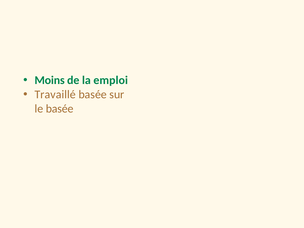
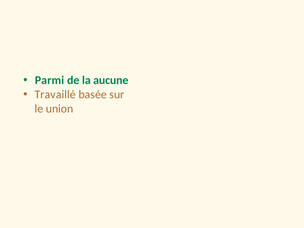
Moins: Moins -> Parmi (49, 80)
emploi: emploi -> aucune (111, 80)
le basée: basée -> union (60, 109)
